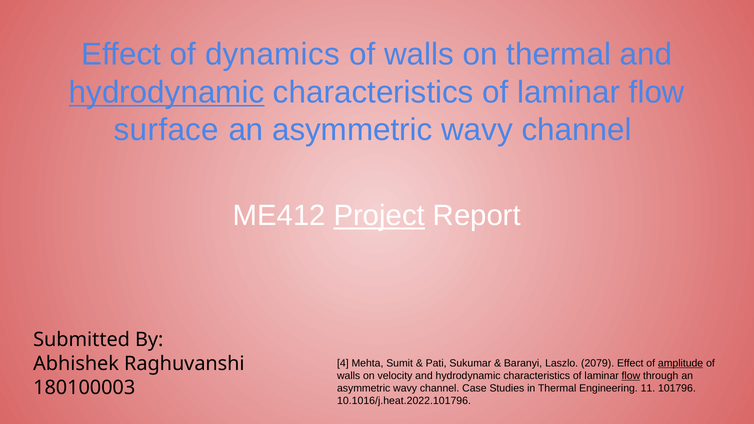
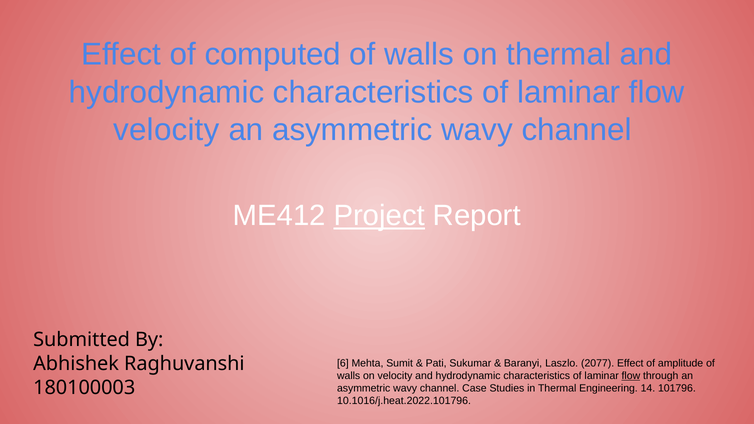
dynamics: dynamics -> computed (273, 55)
hydrodynamic underline: present -> none (167, 92)
surface: surface -> velocity (166, 130)
4: 4 -> 6 (343, 363)
2079: 2079 -> 2077 (598, 363)
amplitude underline: present -> none (681, 363)
11: 11 -> 14 (648, 388)
